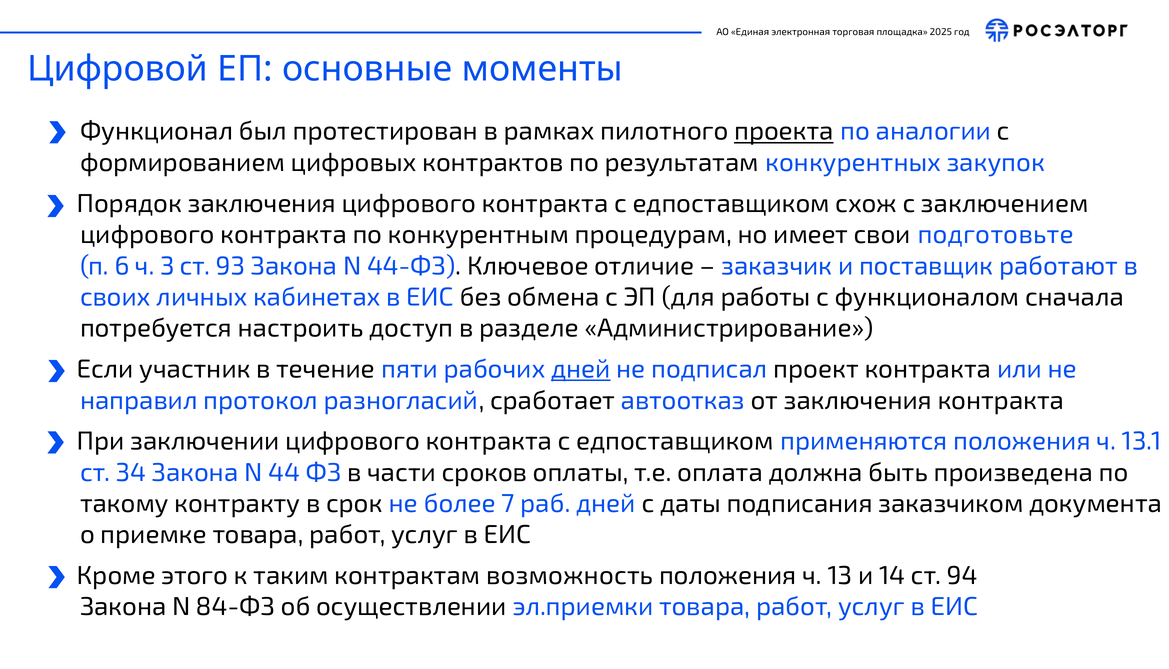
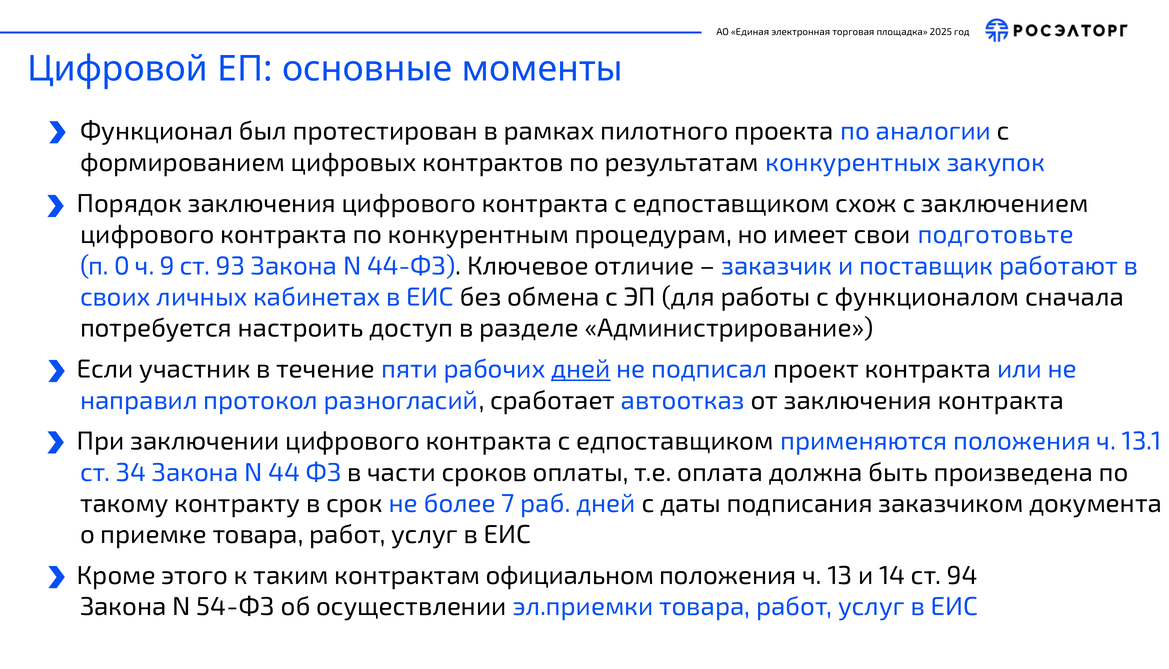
проекта underline: present -> none (784, 131)
6: 6 -> 0 (122, 266)
3: 3 -> 9 (167, 266)
возможность: возможность -> официальном (570, 576)
84-ФЗ: 84-ФЗ -> 54-ФЗ (235, 607)
